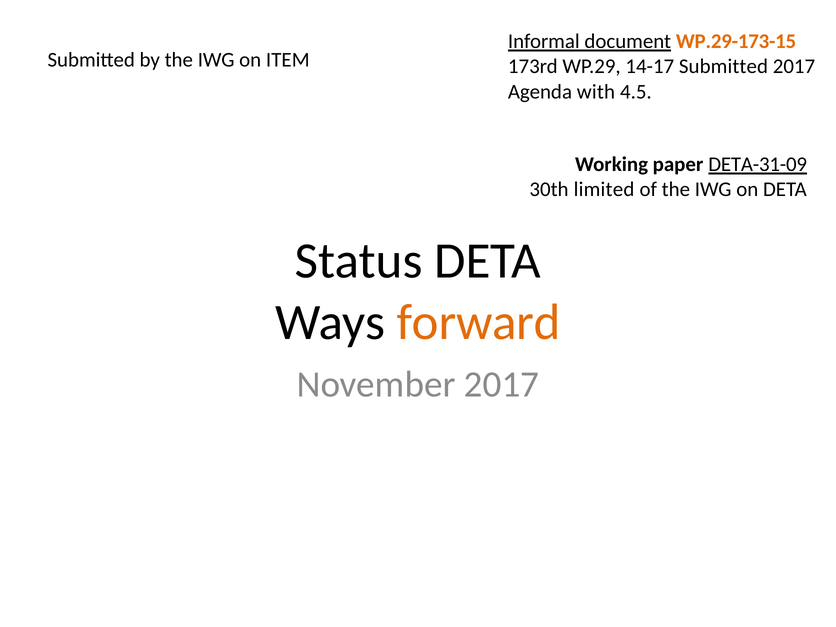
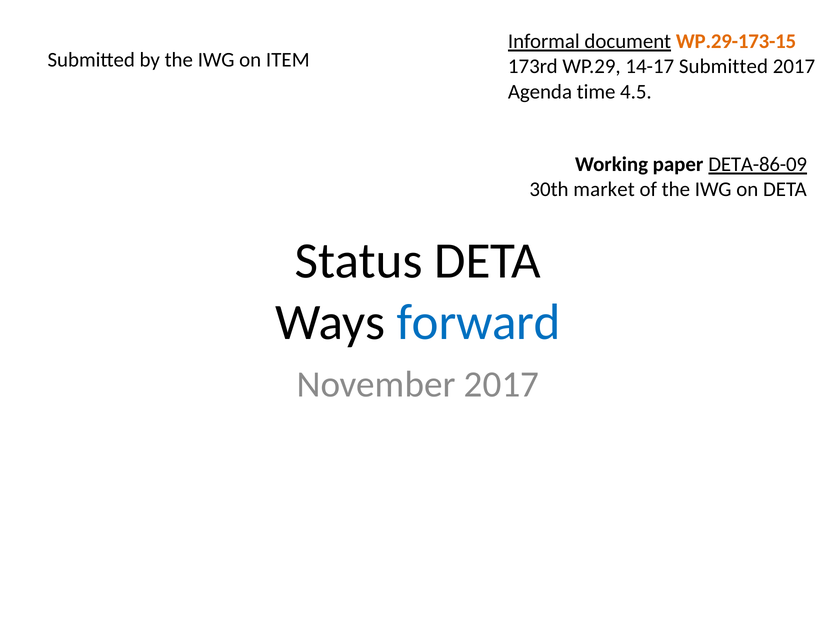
with: with -> time (596, 92)
DETA-31-09: DETA-31-09 -> DETA-86-09 (758, 164)
limited: limited -> market (604, 189)
forward colour: orange -> blue (479, 322)
